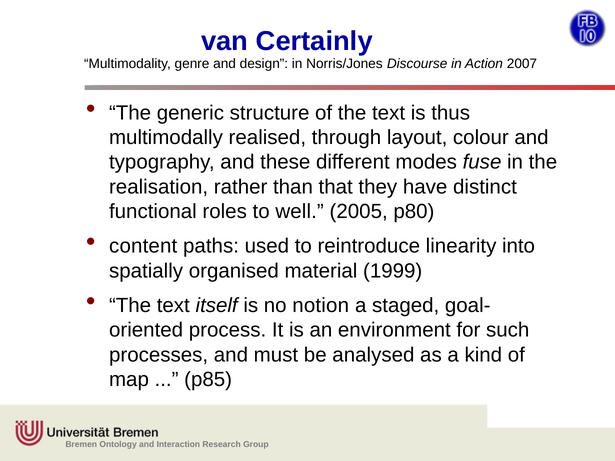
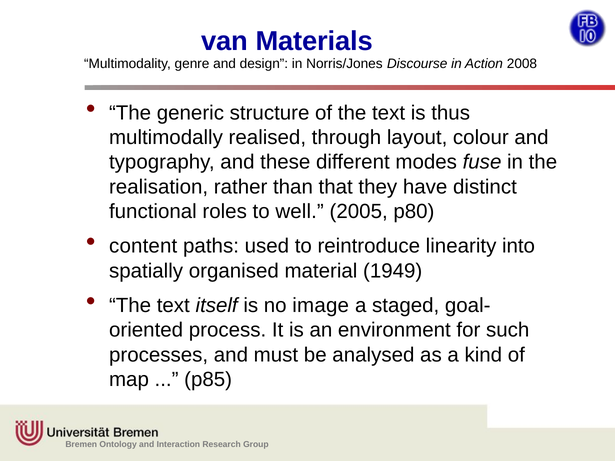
Certainly: Certainly -> Materials (314, 41)
2007: 2007 -> 2008 (522, 64)
1999: 1999 -> 1949 (393, 271)
notion: notion -> image (321, 306)
